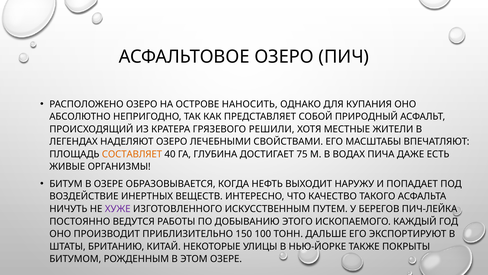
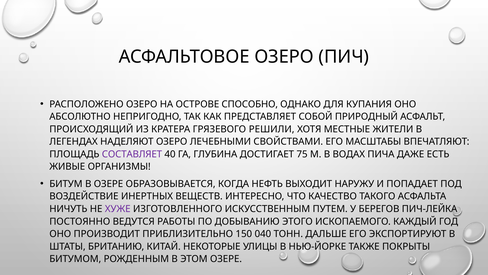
НАНОСИТЬ: НАНОСИТЬ -> СПОСОБНО (250, 104)
СОСТАВЛЯЕТ colour: orange -> purple (132, 154)
100: 100 -> 040 (263, 234)
